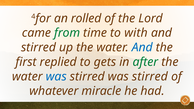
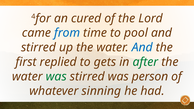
rolled: rolled -> cured (86, 18)
from colour: green -> blue (67, 33)
with: with -> pool (136, 33)
was colour: blue -> green (56, 77)
stirred was stirred: stirred -> person (150, 77)
miracle: miracle -> sinning (101, 91)
